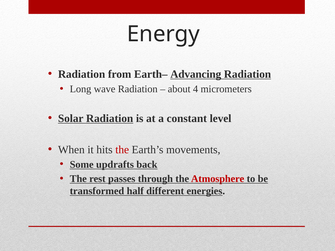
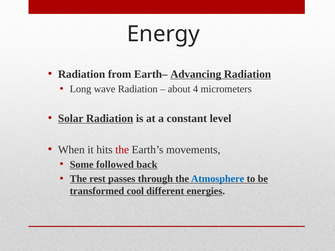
updrafts: updrafts -> followed (115, 165)
Atmosphere colour: red -> blue (218, 179)
half: half -> cool (135, 191)
